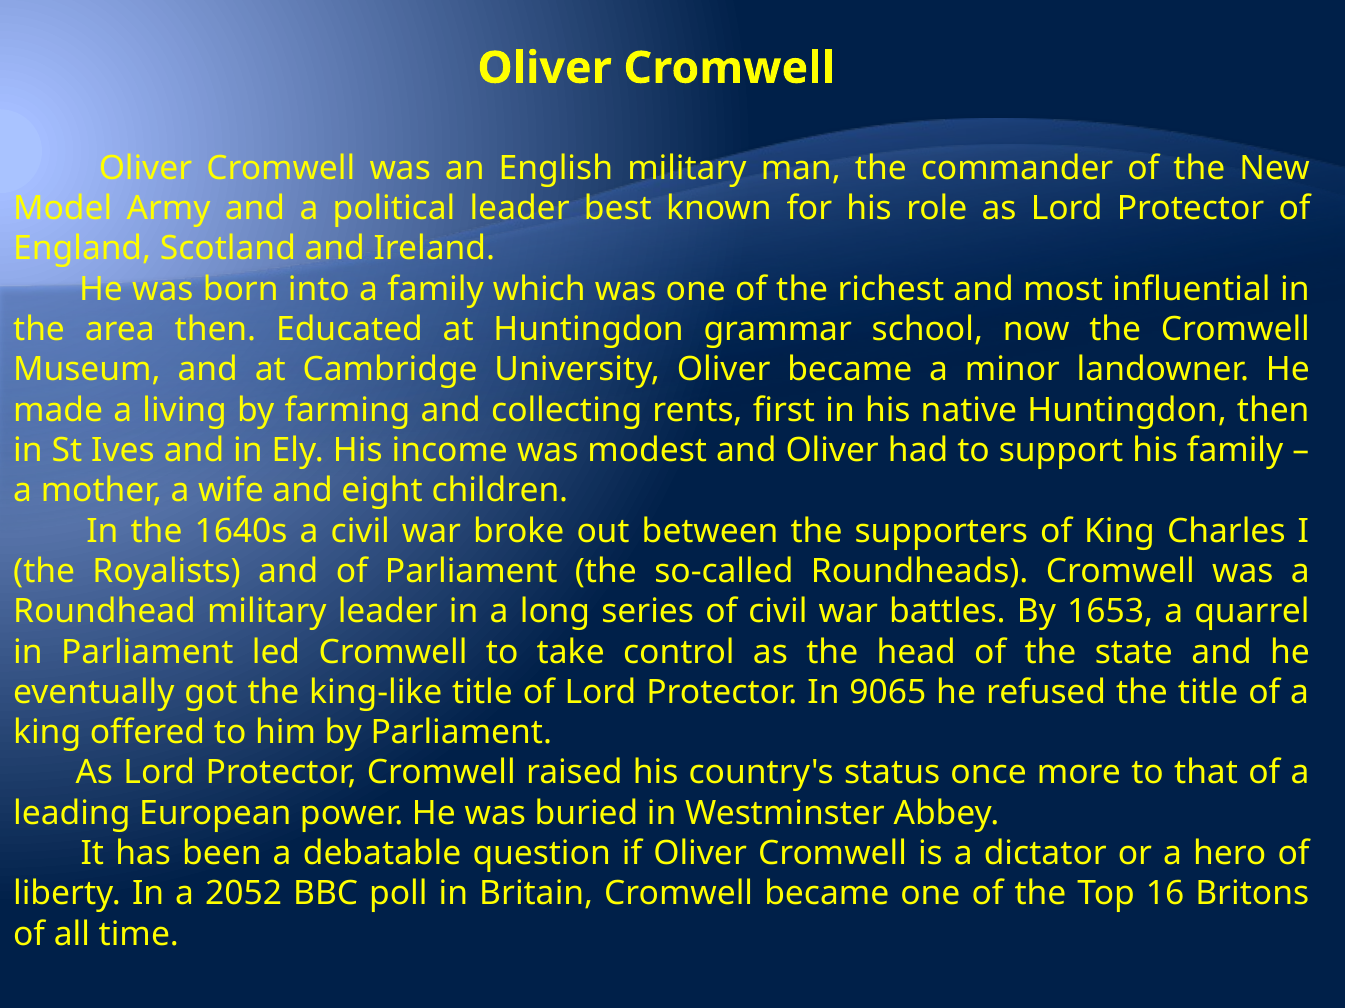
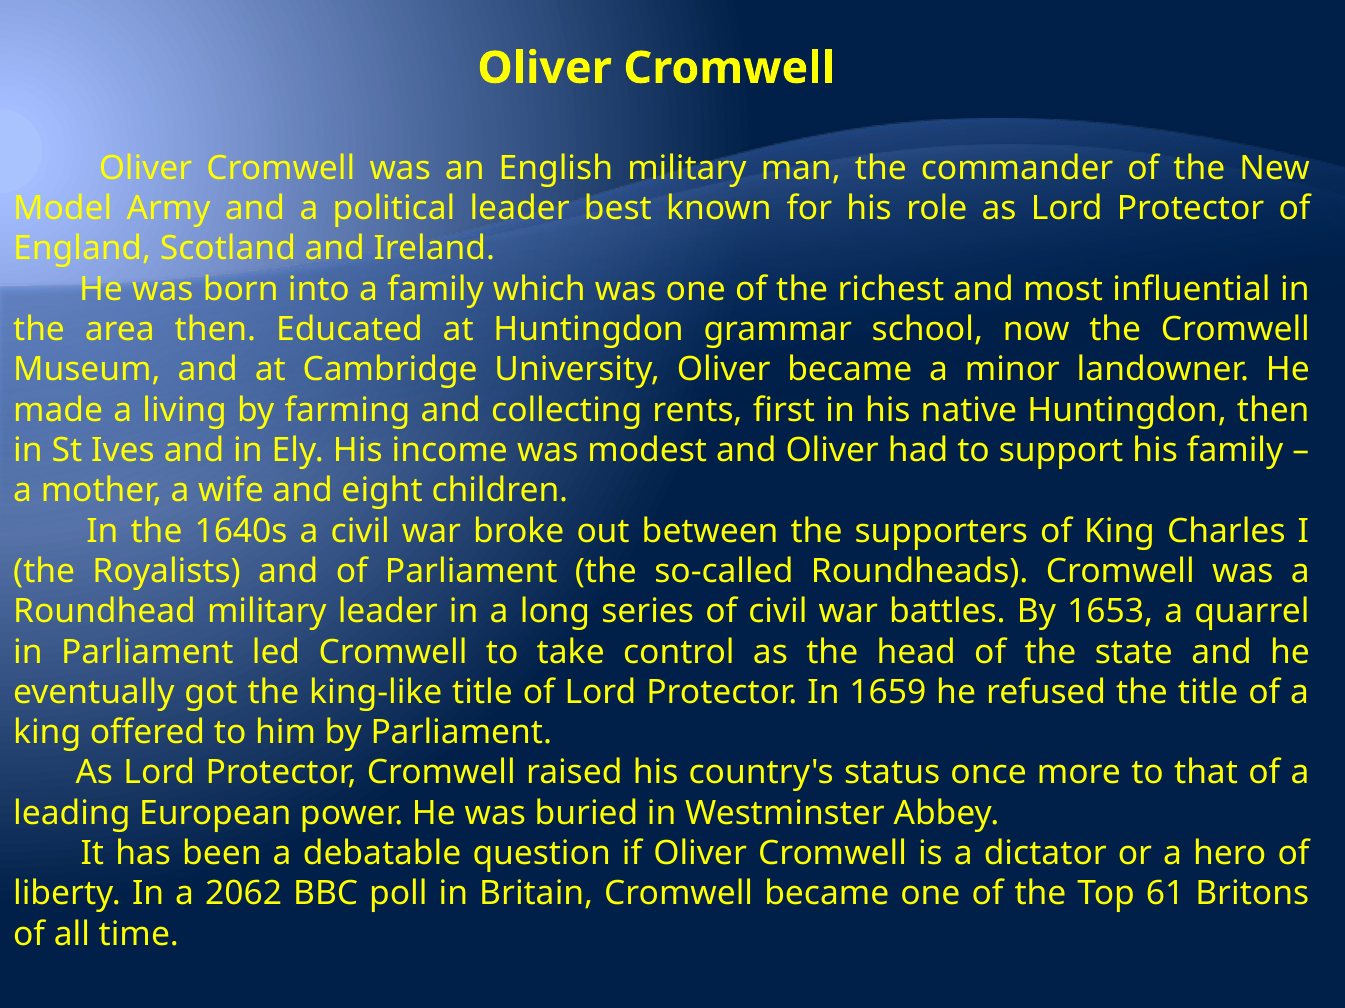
9065: 9065 -> 1659 (888, 693)
2052: 2052 -> 2062 (244, 895)
16: 16 -> 61 (1165, 895)
